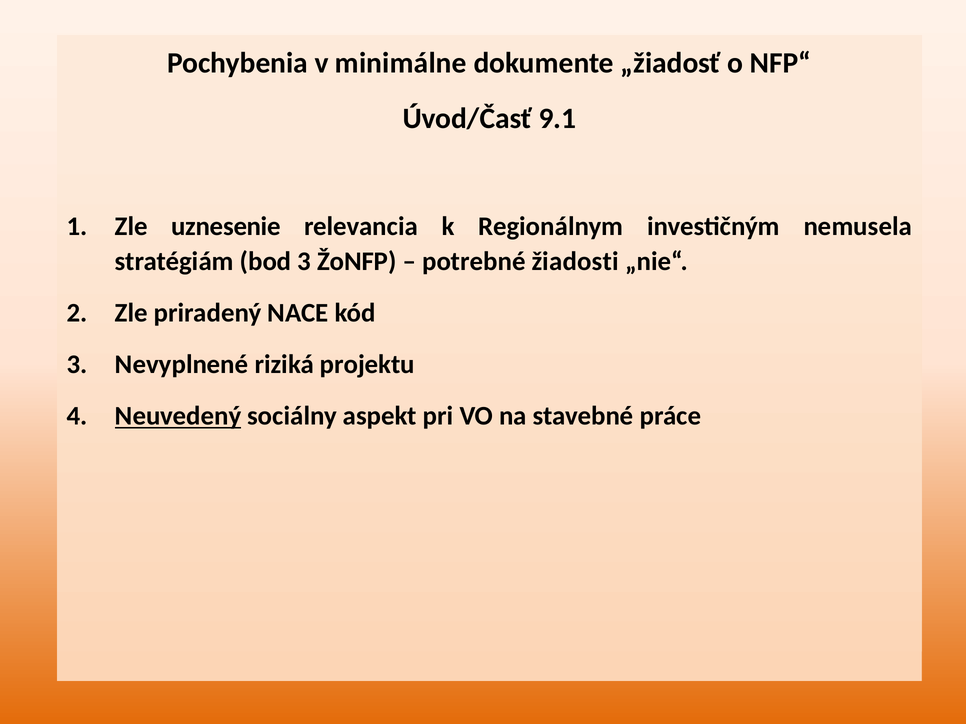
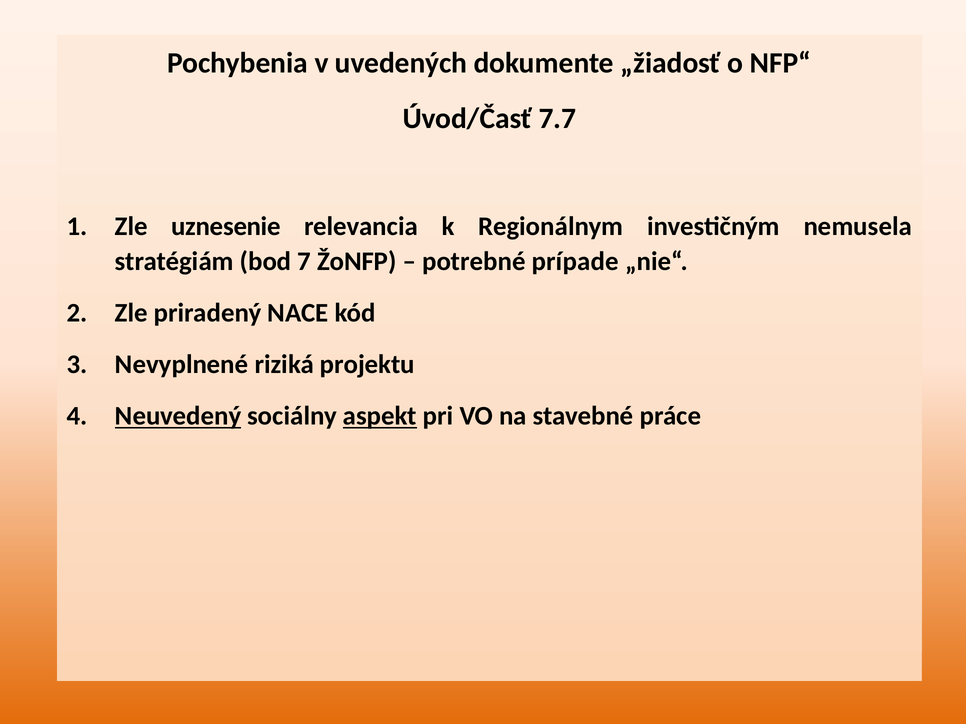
minimálne: minimálne -> uvedených (401, 63)
9.1: 9.1 -> 7.7 (557, 118)
bod 3: 3 -> 7 (304, 262)
žiadosti: žiadosti -> prípade (575, 262)
aspekt underline: none -> present (380, 416)
